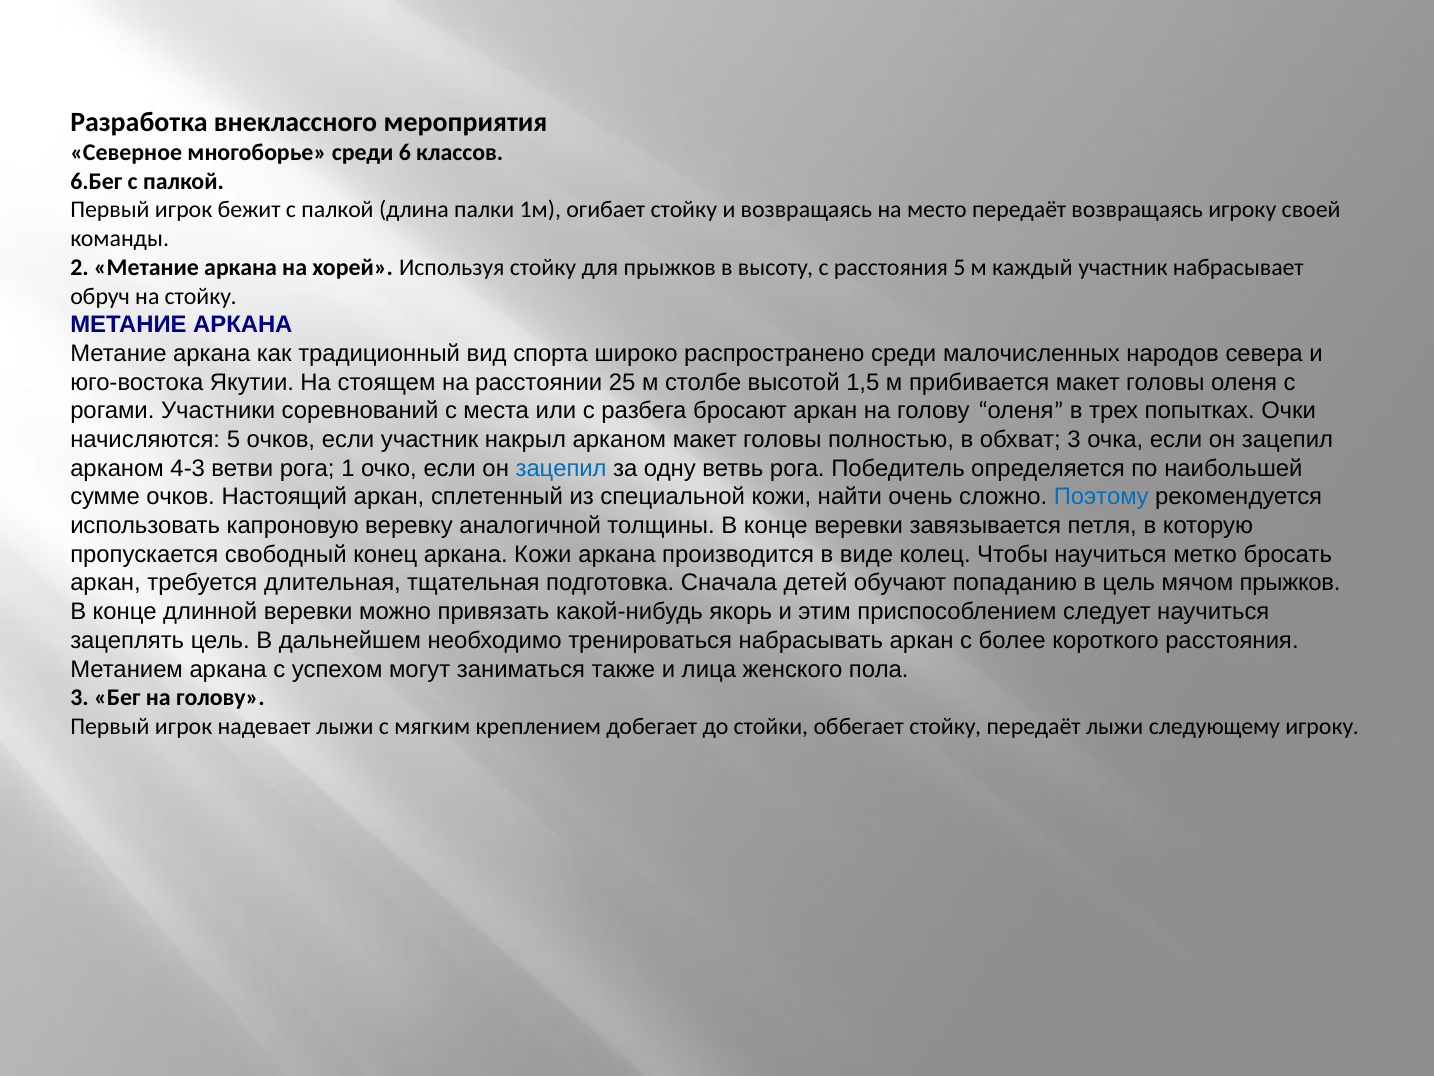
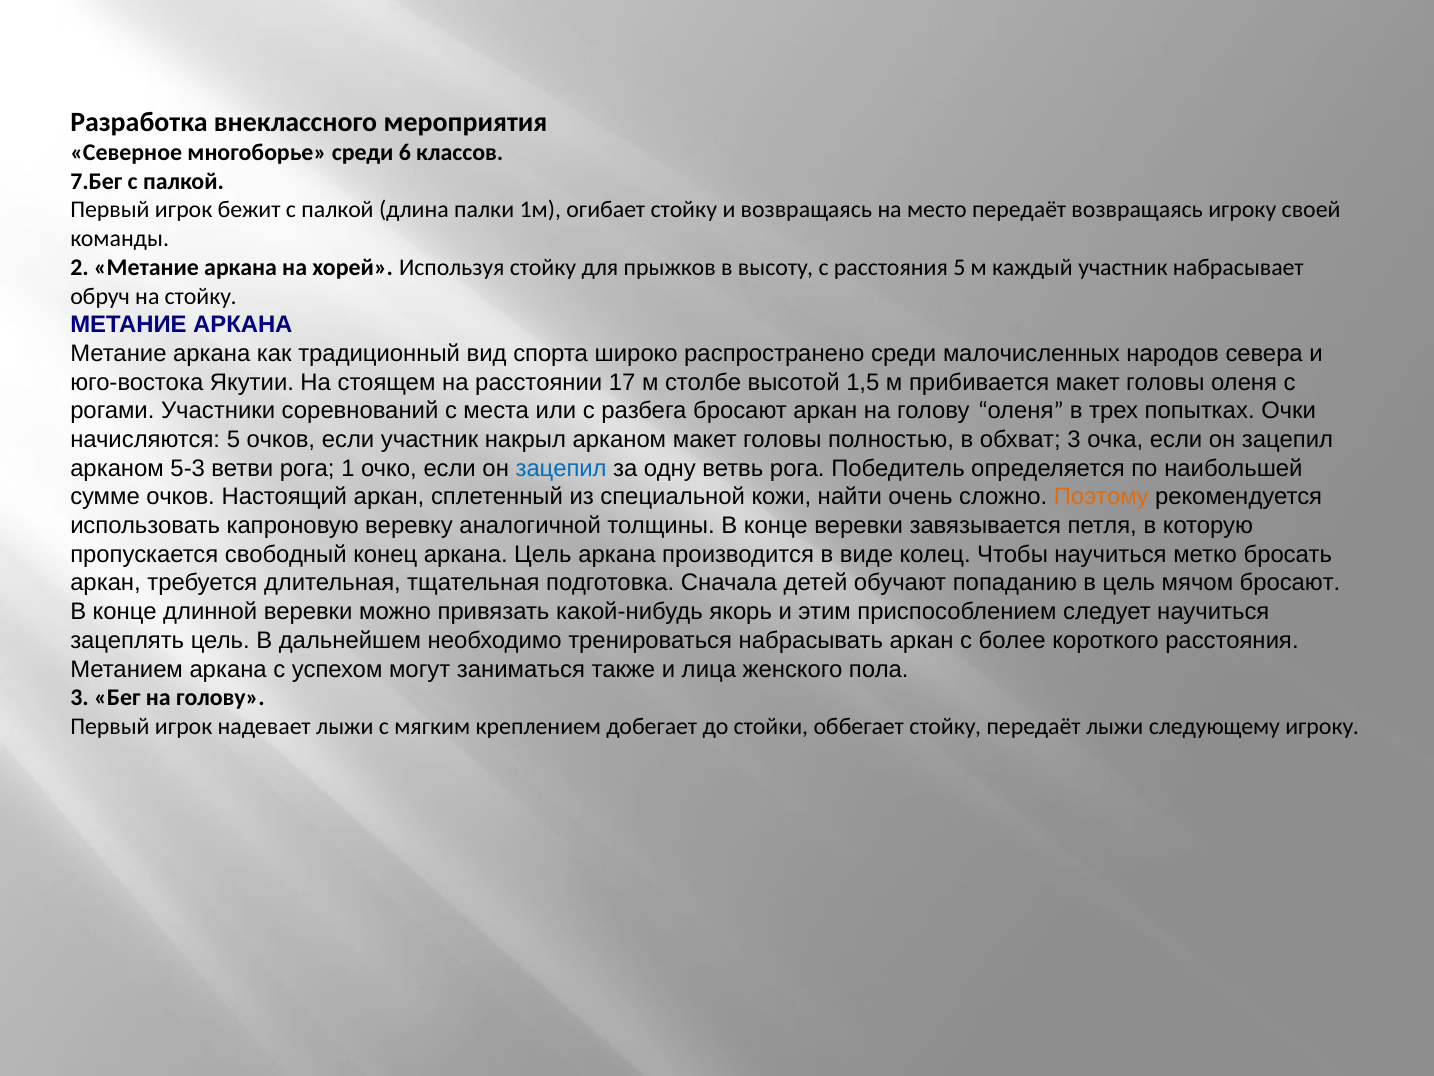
6.Бег: 6.Бег -> 7.Бег (96, 181)
25: 25 -> 17 (622, 382)
4-3: 4-3 -> 5-3 (188, 468)
Поэтому colour: blue -> orange (1101, 497)
аркана Кожи: Кожи -> Цель (543, 554)
мячом прыжков: прыжков -> бросают (1290, 583)
